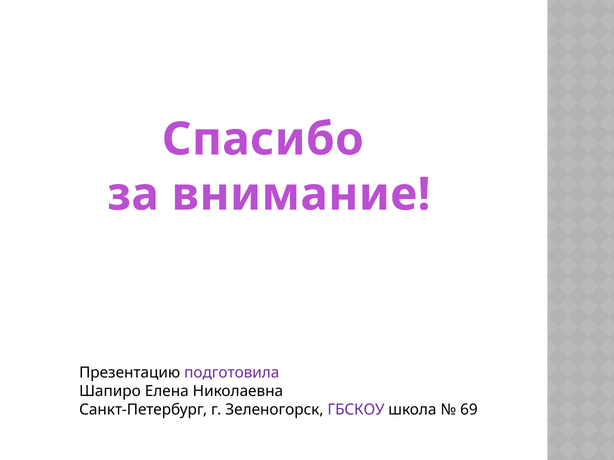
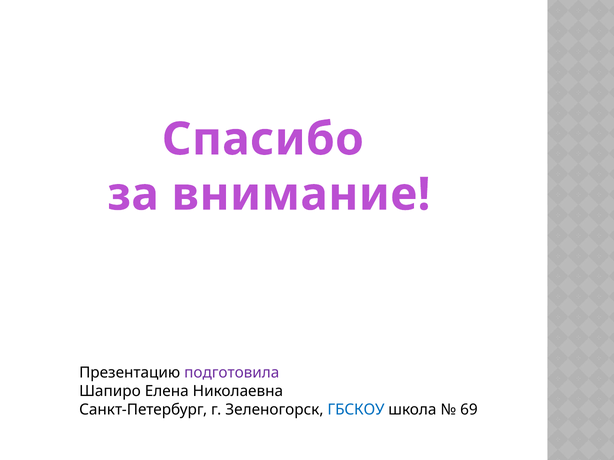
ГБСКОУ colour: purple -> blue (356, 410)
